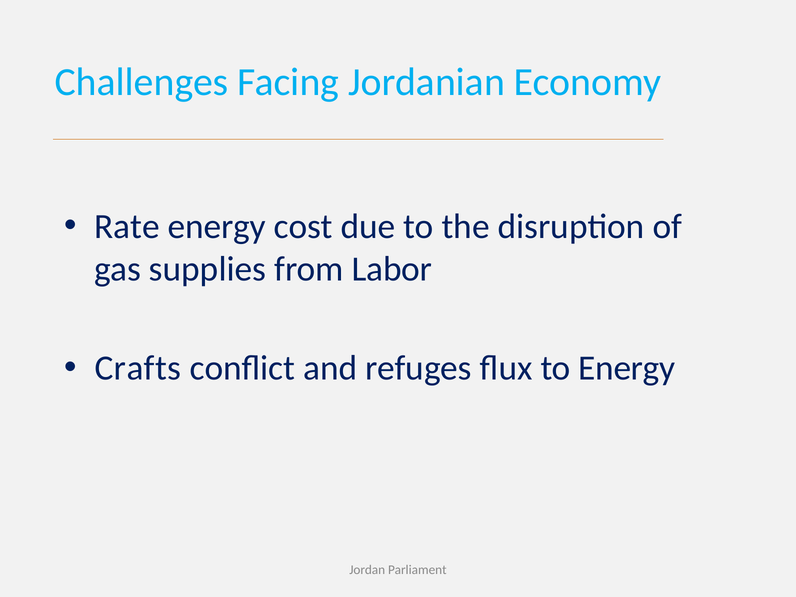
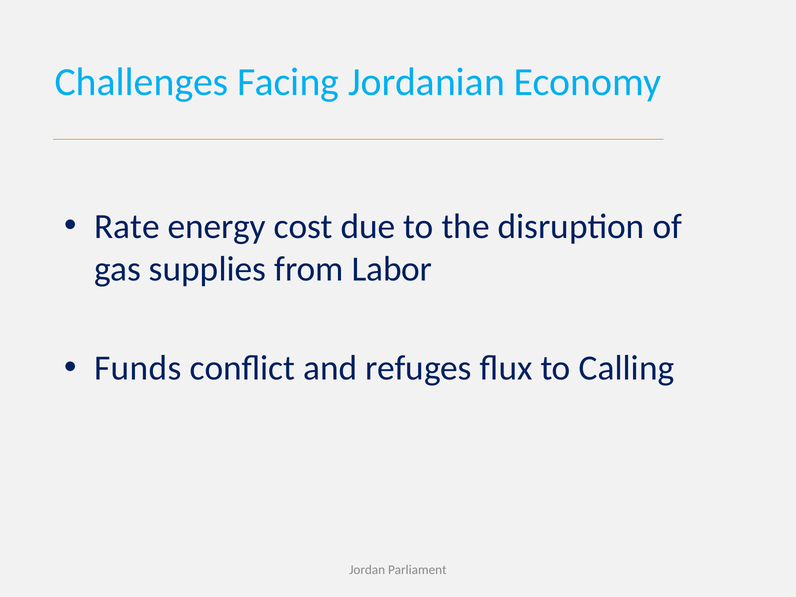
Crafts: Crafts -> Funds (138, 368)
to Energy: Energy -> Calling (626, 368)
